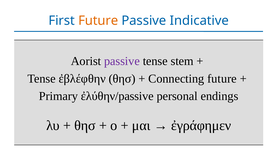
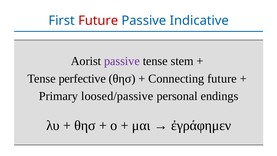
Future colour: orange -> red (98, 21)
ἐβλέφθην: ἐβλέφθην -> perfective (82, 79)
ἐλύθην/passive: ἐλύθην/passive -> loosed/passive (117, 96)
